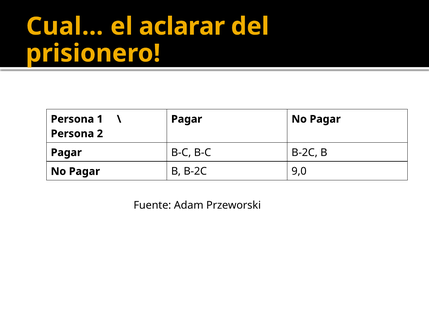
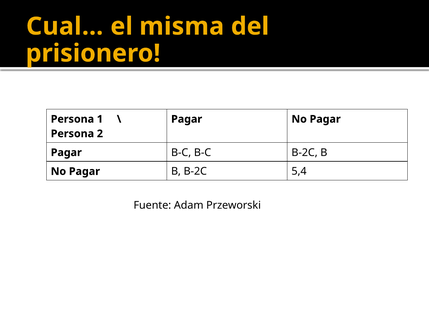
aclarar: aclarar -> misma (182, 26)
9,0: 9,0 -> 5,4 (299, 172)
